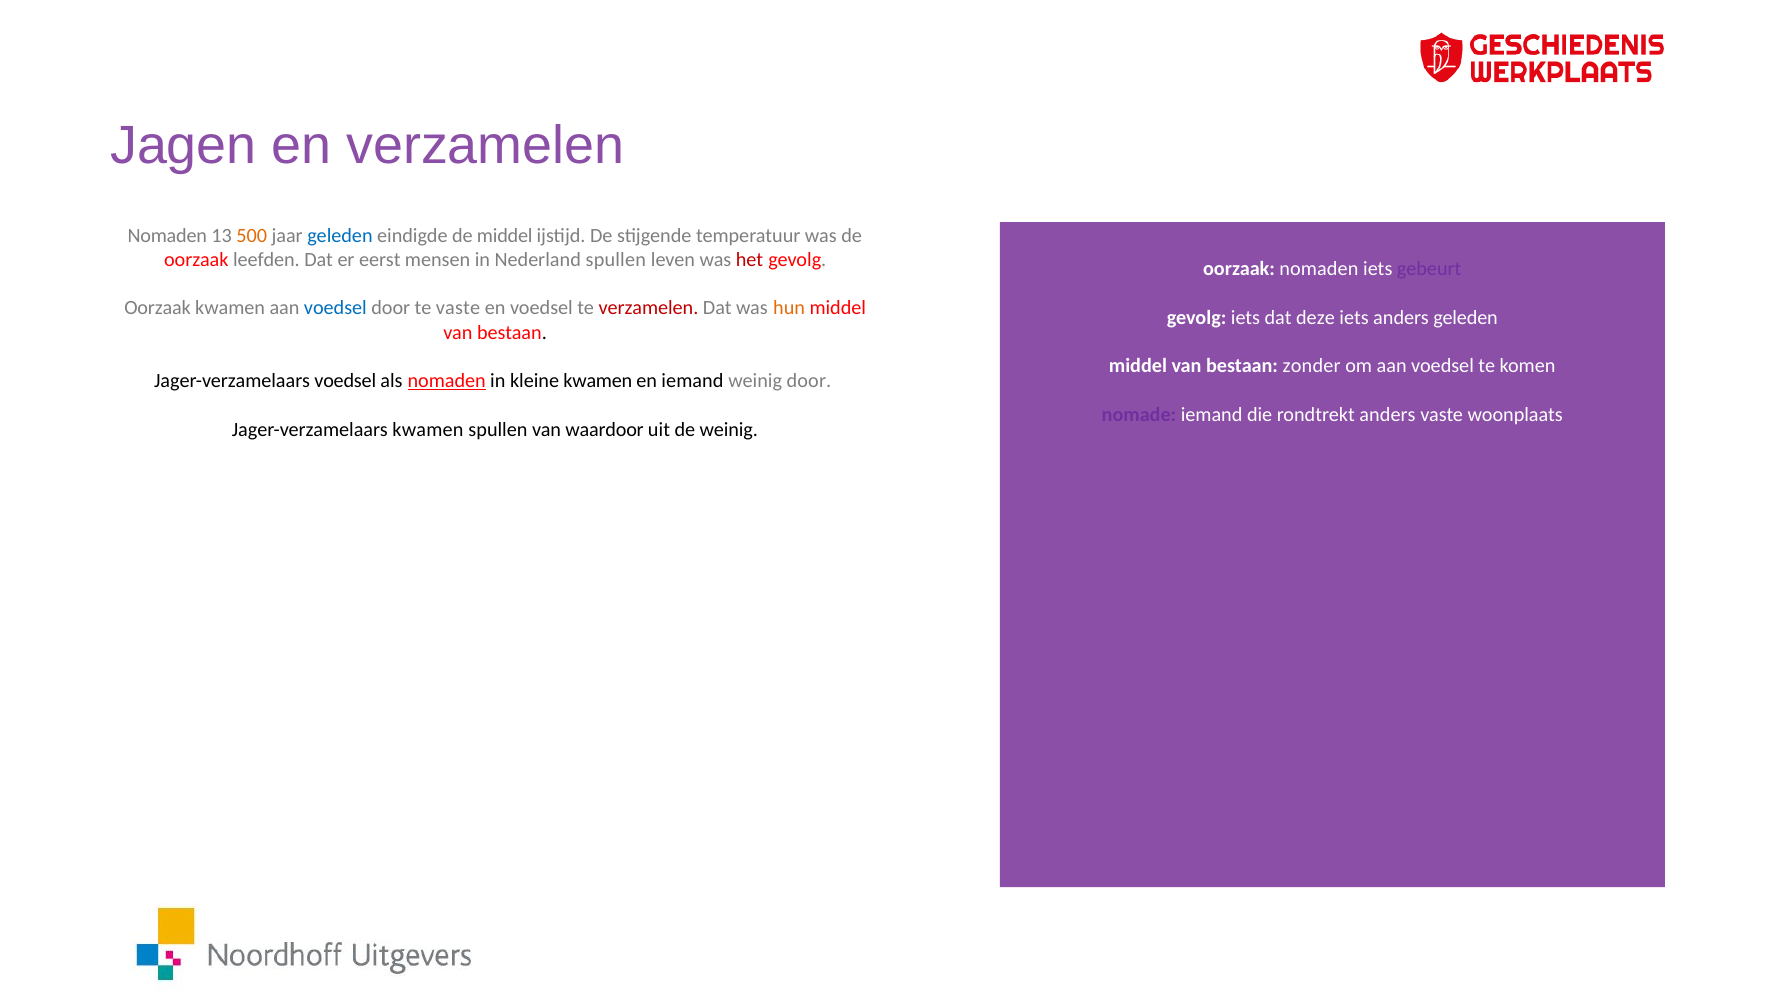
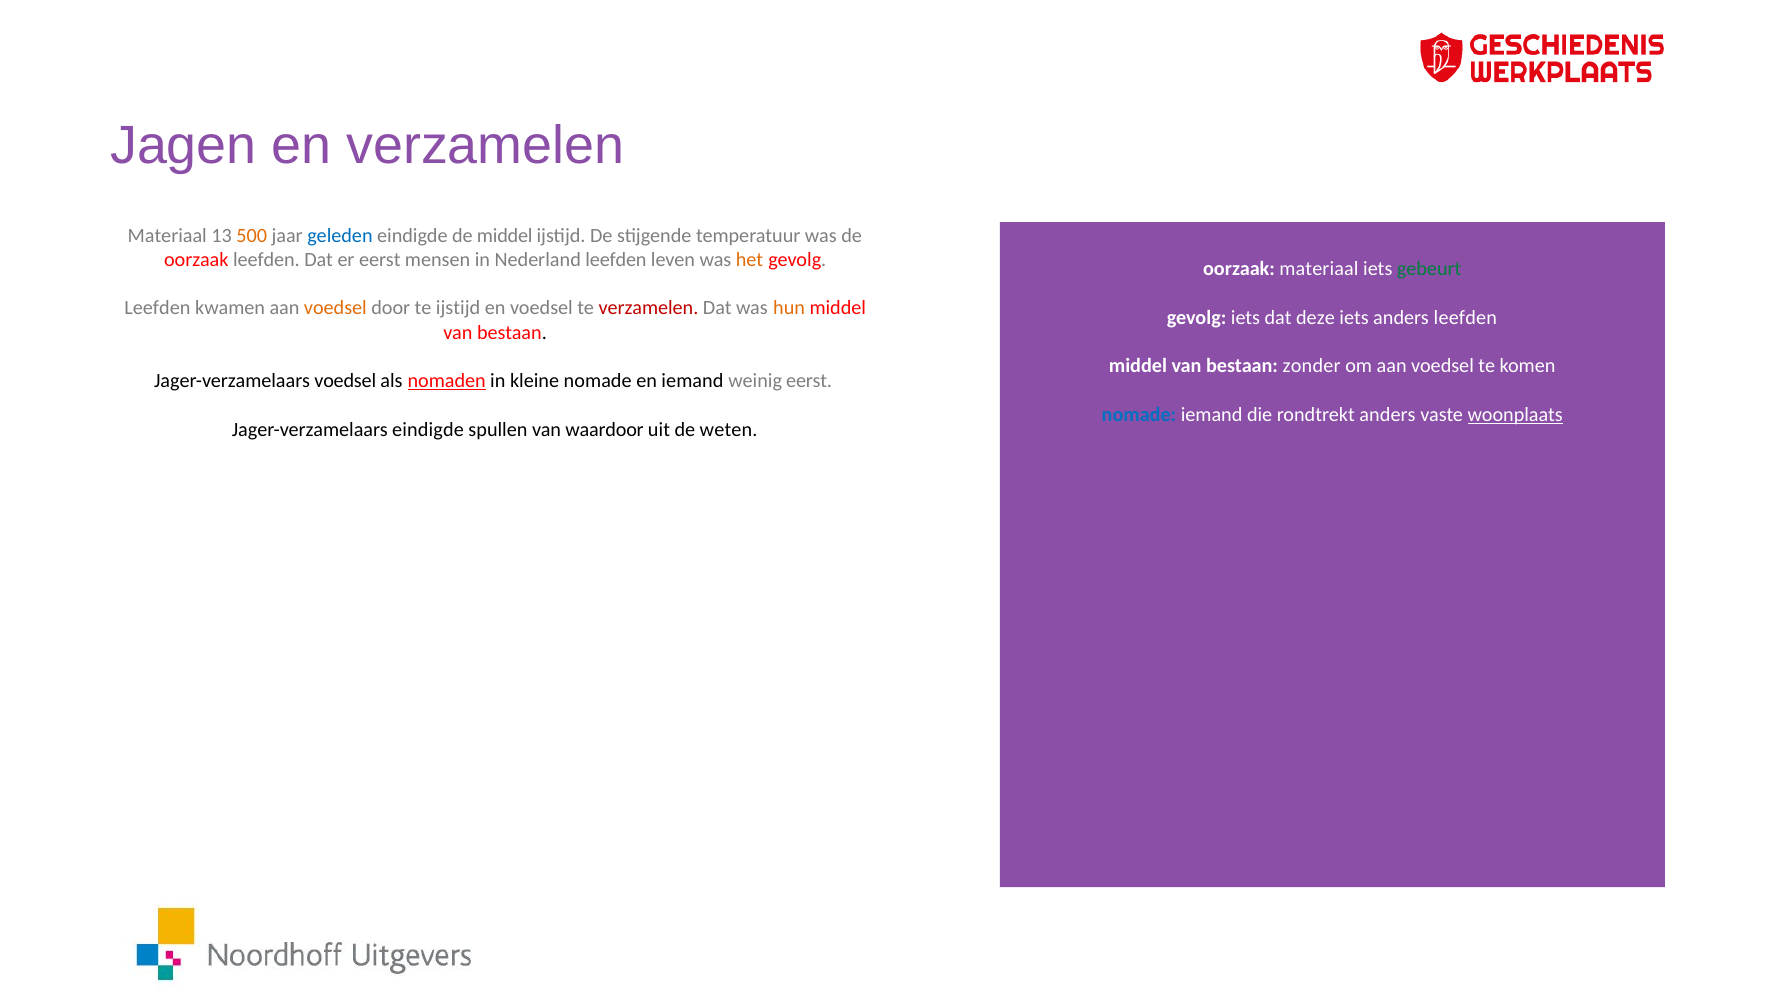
Nomaden: Nomaden -> Materiaal (167, 236)
Nederland spullen: spullen -> leefden (616, 260)
het colour: red -> orange (750, 260)
oorzaak nomaden: nomaden -> materiaal (1319, 269)
gebeurt colour: purple -> green (1429, 269)
Oorzaak: Oorzaak -> Leefden (157, 308)
voedsel colour: blue -> orange (335, 308)
te vaste: vaste -> ijstijd (458, 308)
anders geleden: geleden -> leefden (1465, 318)
kleine kwamen: kwamen -> nomade (598, 381)
weinig door: door -> eerst (809, 381)
nomade colour: purple -> blue (1139, 415)
woonplaats underline: none -> present (1515, 415)
Jager-verzamelaars kwamen: kwamen -> eindigde (428, 429)
de weinig: weinig -> weten (729, 429)
